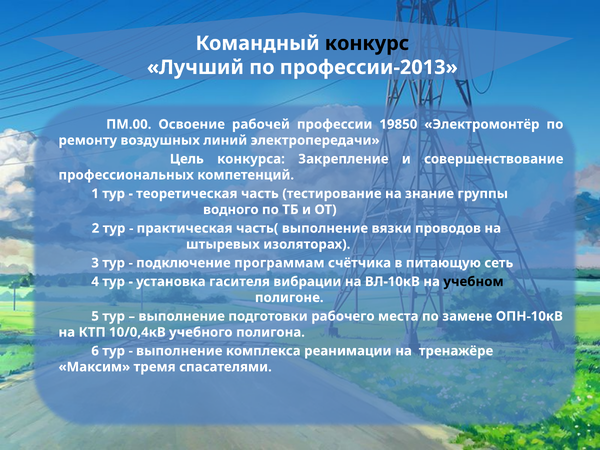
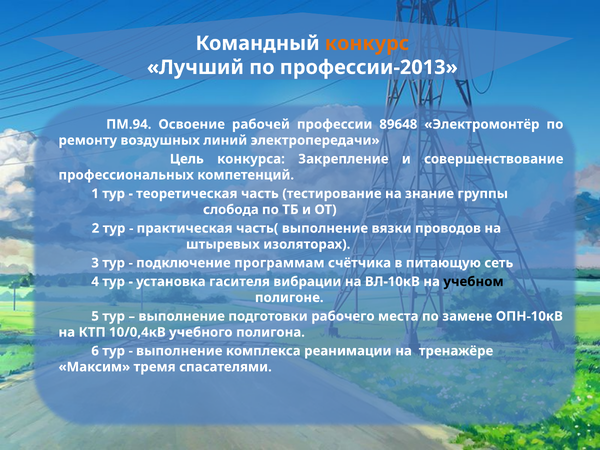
конкурс colour: black -> orange (367, 43)
ПМ.00: ПМ.00 -> ПМ.94 (129, 124)
19850: 19850 -> 89648 (398, 124)
водного: водного -> слобода (231, 210)
